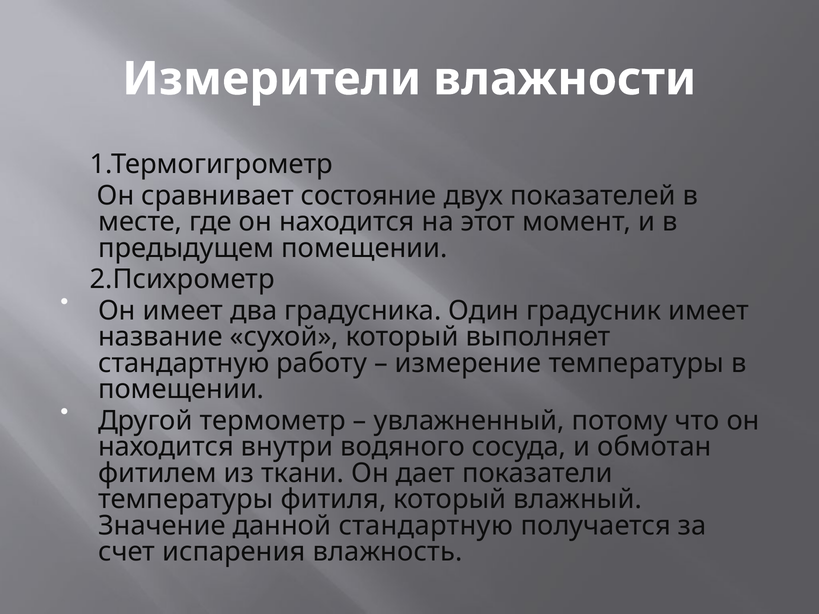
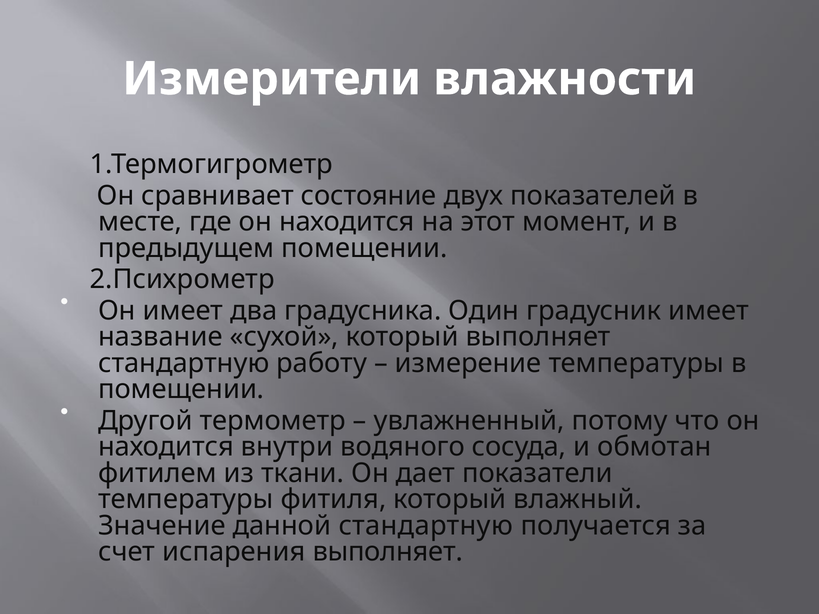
испарения влажность: влажность -> выполняет (388, 552)
